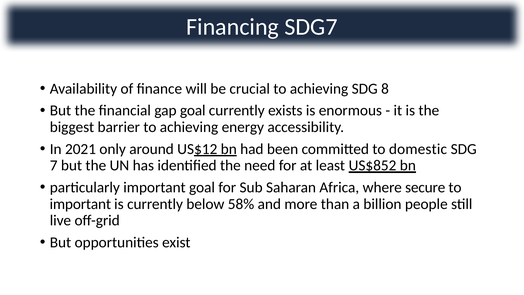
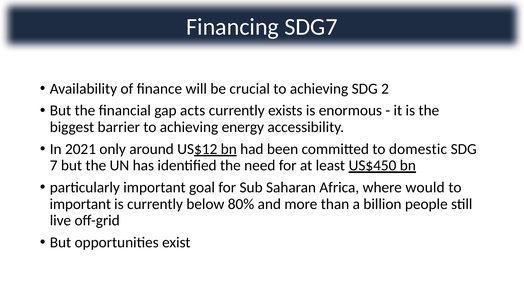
8: 8 -> 2 (385, 89)
gap goal: goal -> acts (193, 111)
US$852: US$852 -> US$450 (373, 165)
secure: secure -> would (425, 187)
58%: 58% -> 80% (241, 204)
